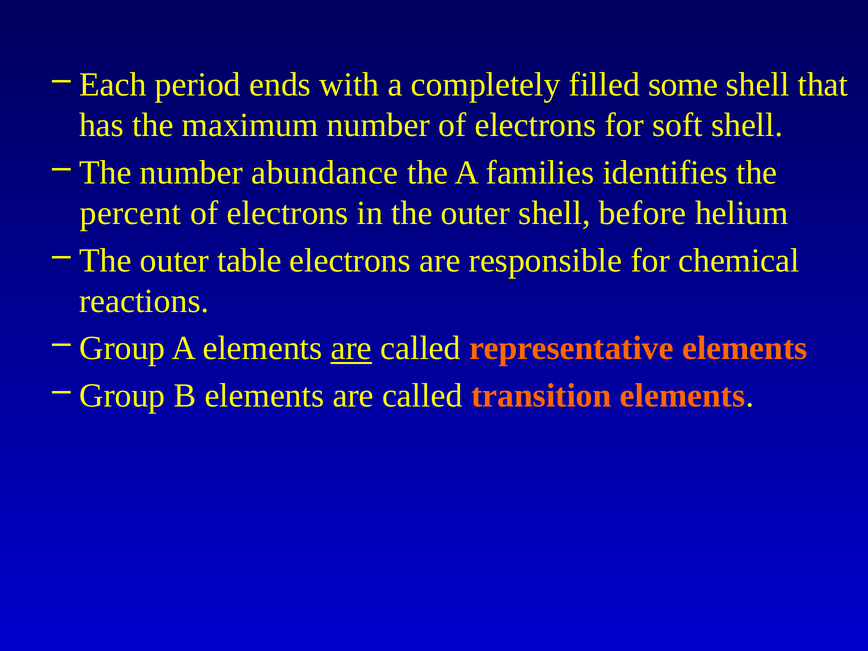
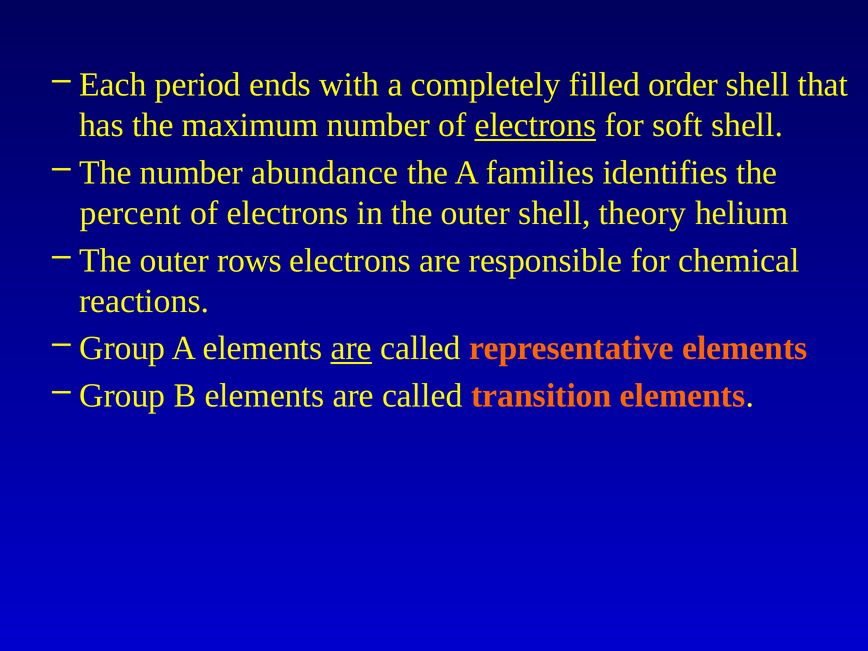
some: some -> order (683, 85)
electrons underline: none -> present (535, 125)
before: before -> theory (643, 213)
table: table -> rows (249, 260)
